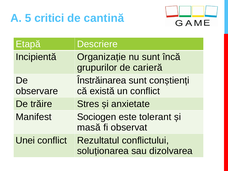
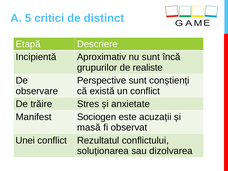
cantină: cantină -> distinct (104, 18)
Organizație: Organizație -> Aproximativ (102, 57)
carieră: carieră -> realiste (148, 68)
Înstrăinarea: Înstrăinarea -> Perspective (102, 80)
tolerant: tolerant -> acuzații (155, 117)
